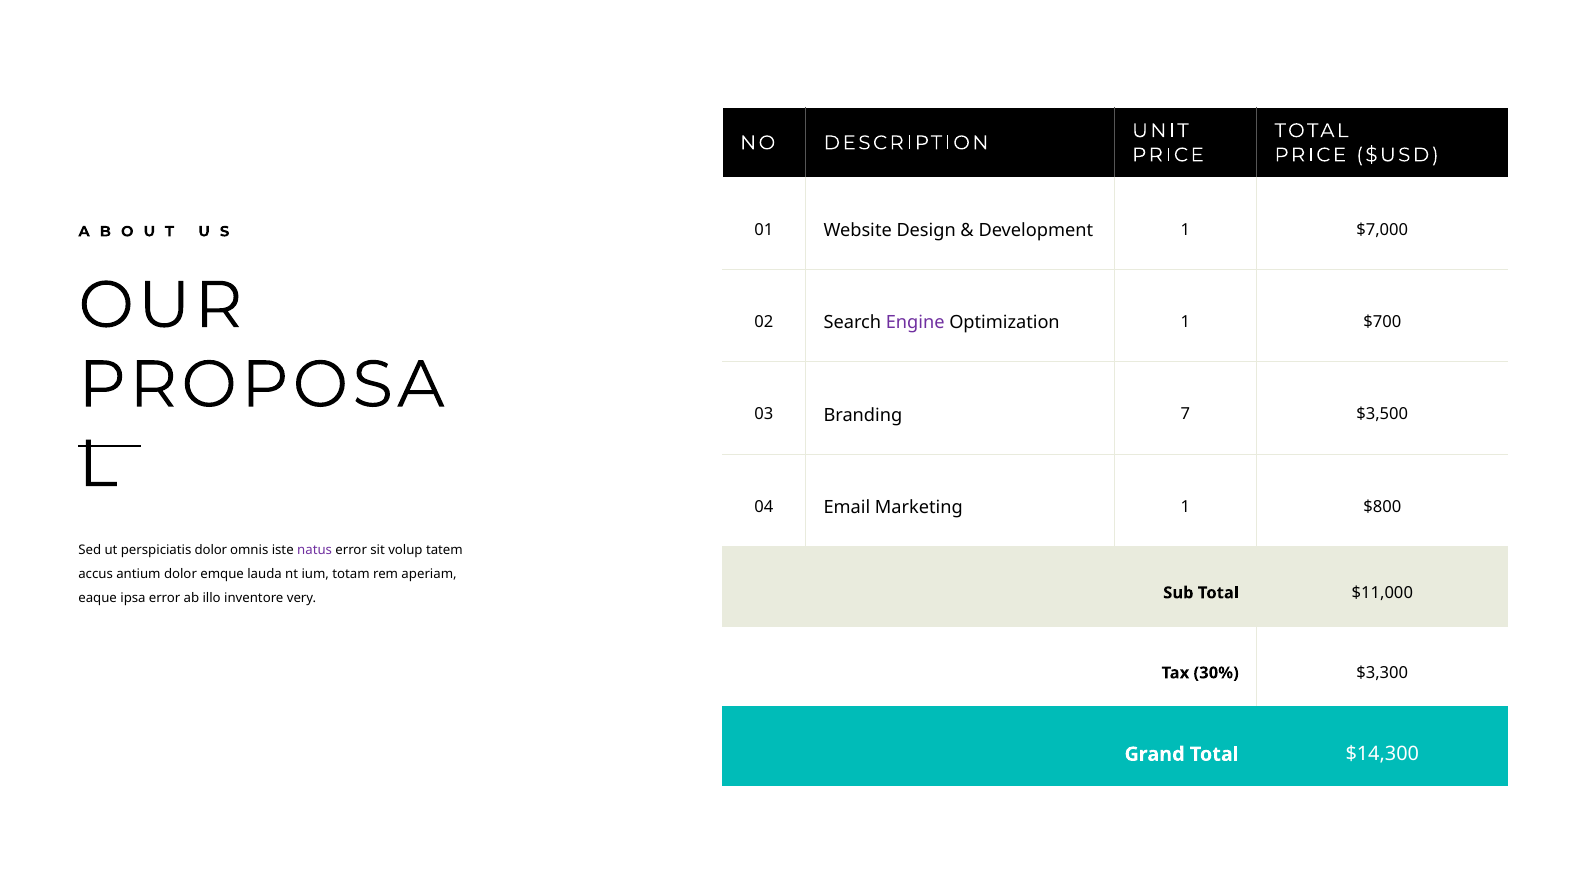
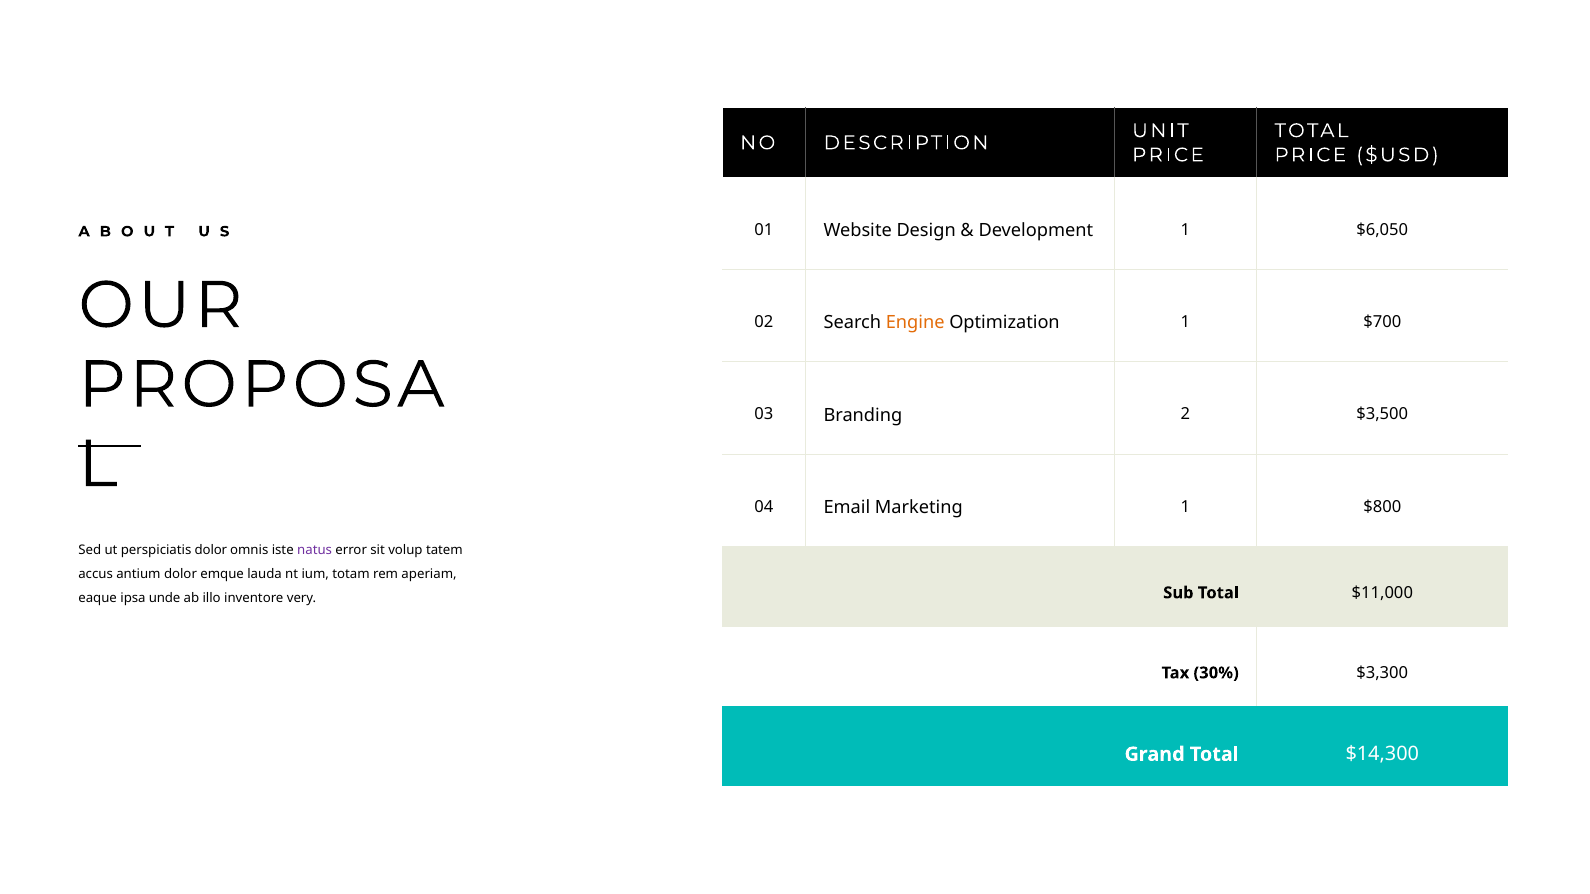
$7,000: $7,000 -> $6,050 (1382, 230)
Engine colour: purple -> orange (915, 323)
7: 7 -> 2 (1185, 415)
ipsa error: error -> unde (165, 598)
